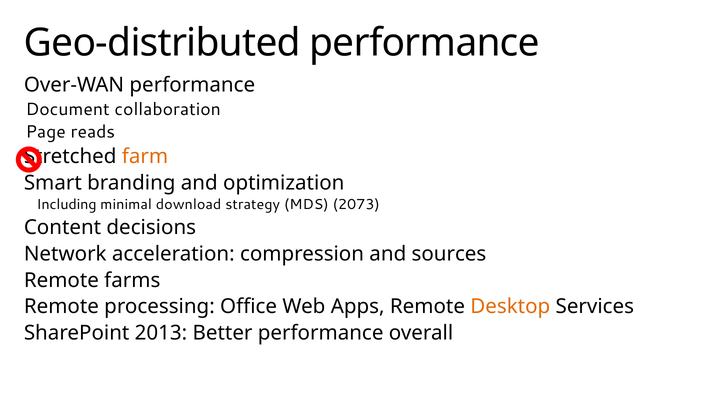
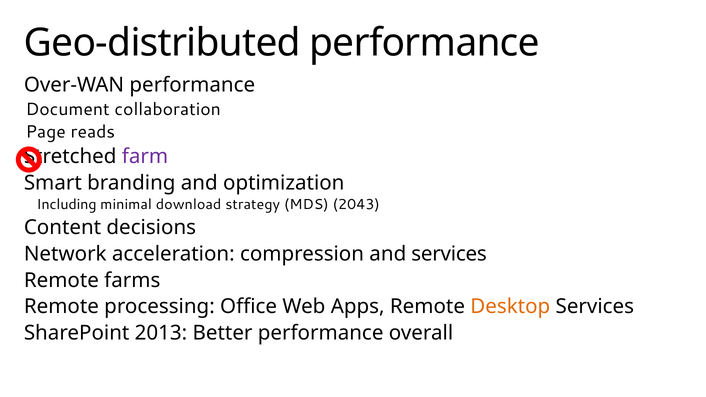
farm colour: orange -> purple (145, 157)
2073: 2073 -> 2043 (356, 205)
and sources: sources -> services (449, 254)
